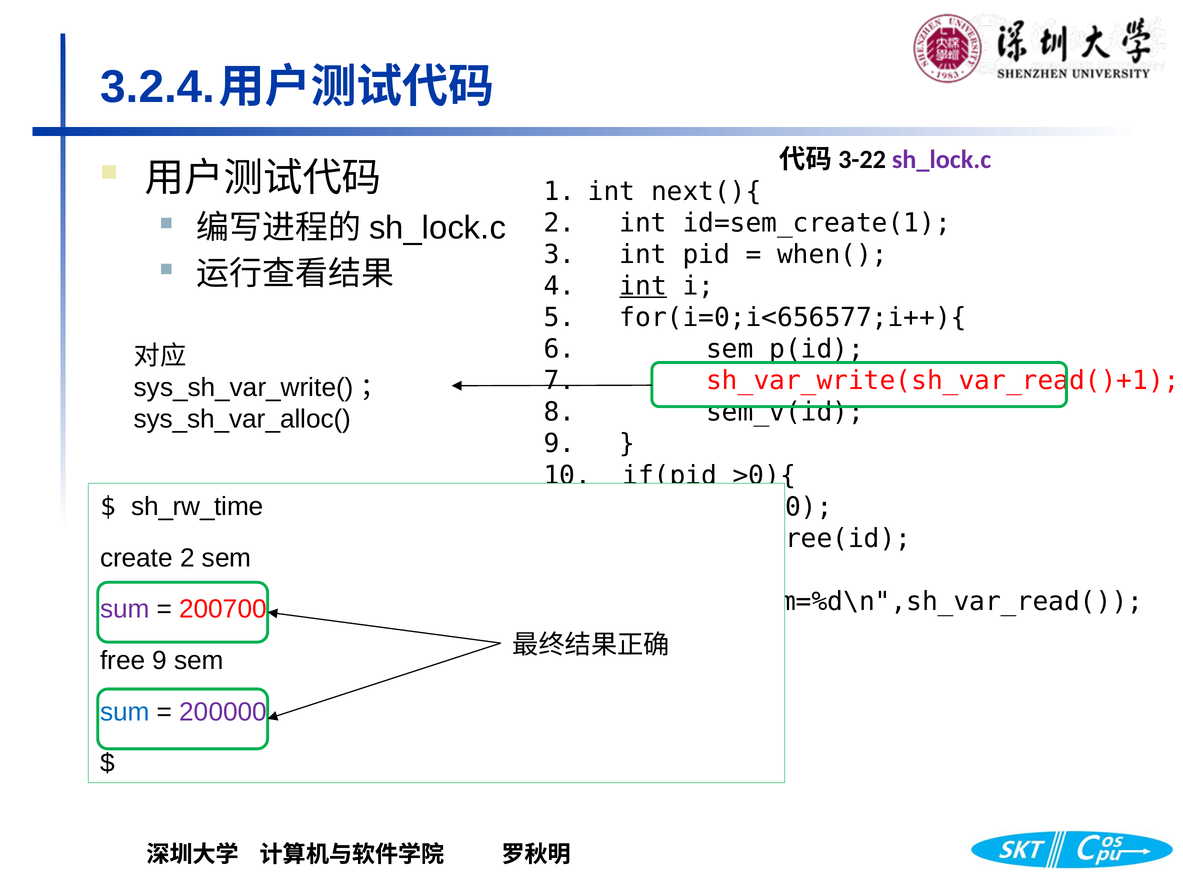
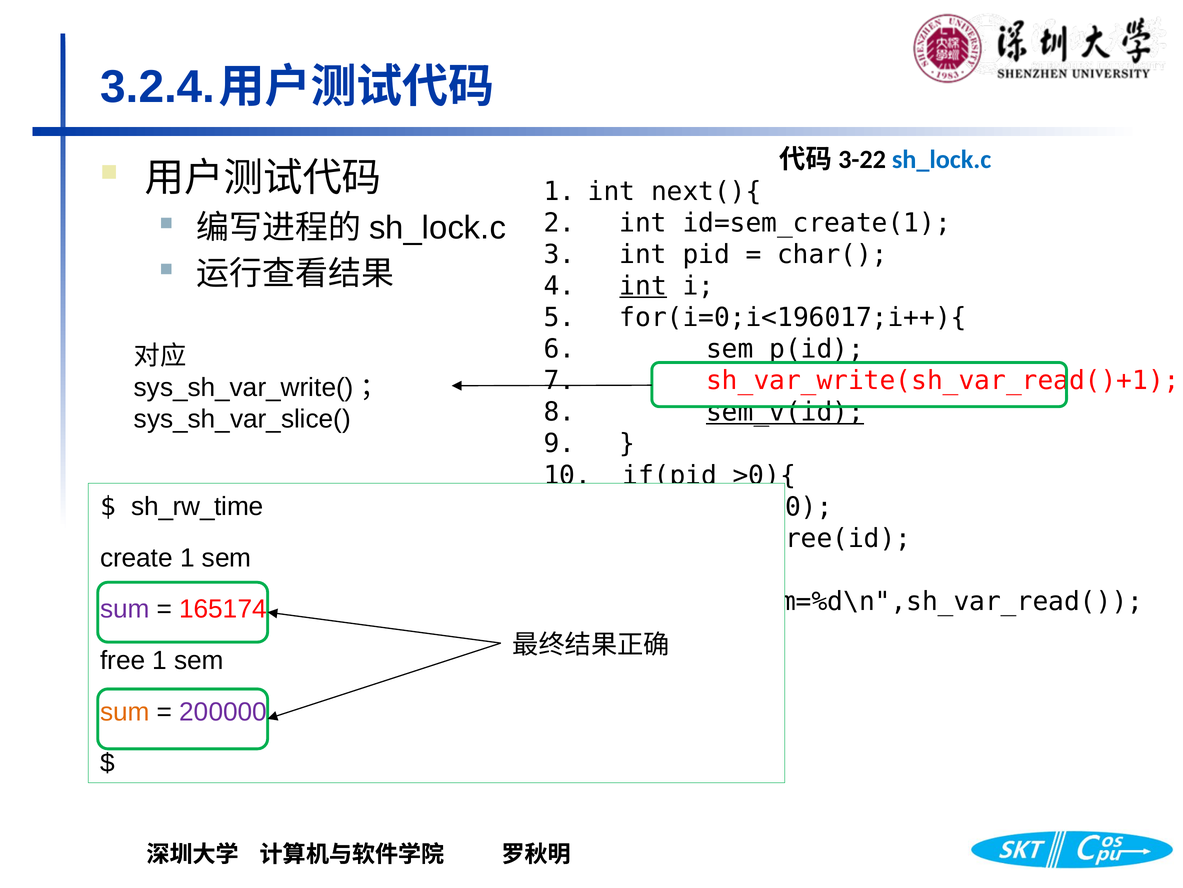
sh_lock.c colour: purple -> blue (942, 160)
when(: when( -> char( (832, 254)
for(i=0;i<656577;i++){: for(i=0;i<656577;i++){ -> for(i=0;i<196017;i++){ (793, 317)
sem_v(id underline: none -> present (785, 412)
sys_sh_var_alloc(: sys_sh_var_alloc( -> sys_sh_var_slice( (242, 419)
create 2: 2 -> 1 (187, 557)
200700: 200700 -> 165174 (223, 609)
free 9: 9 -> 1 (160, 660)
sum colour: blue -> orange (125, 711)
